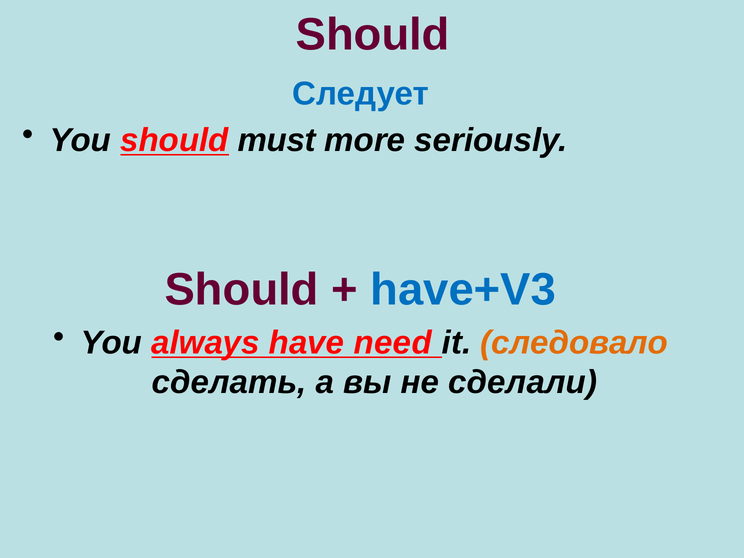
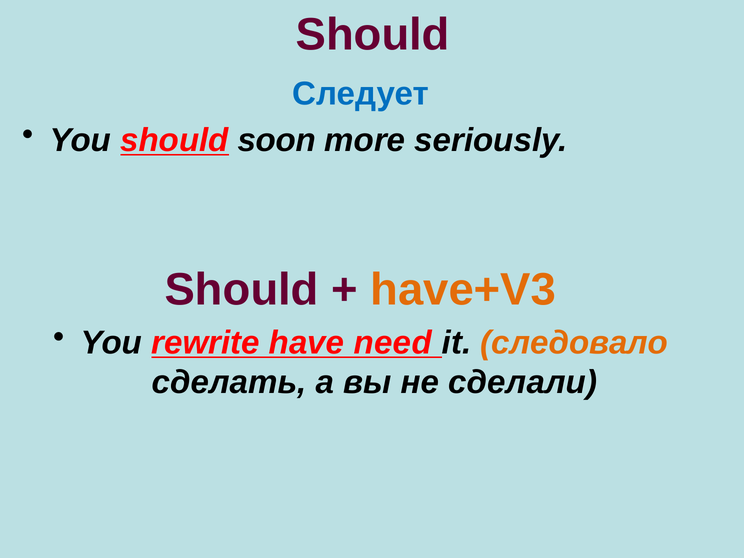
must: must -> soon (277, 140)
have+V3 colour: blue -> orange (463, 290)
always: always -> rewrite (205, 343)
